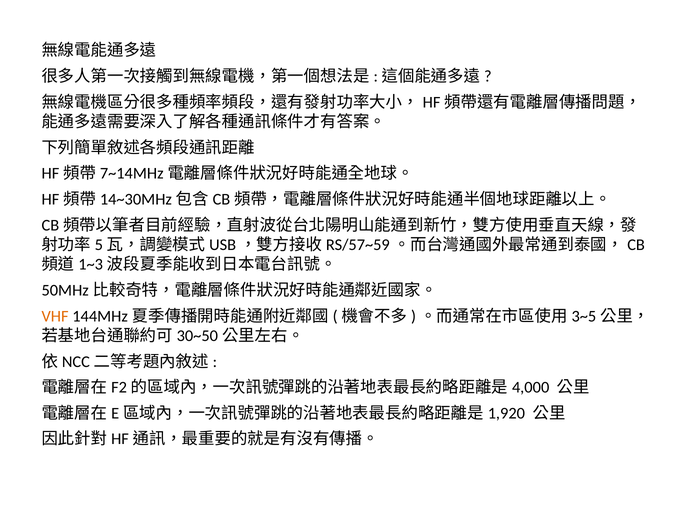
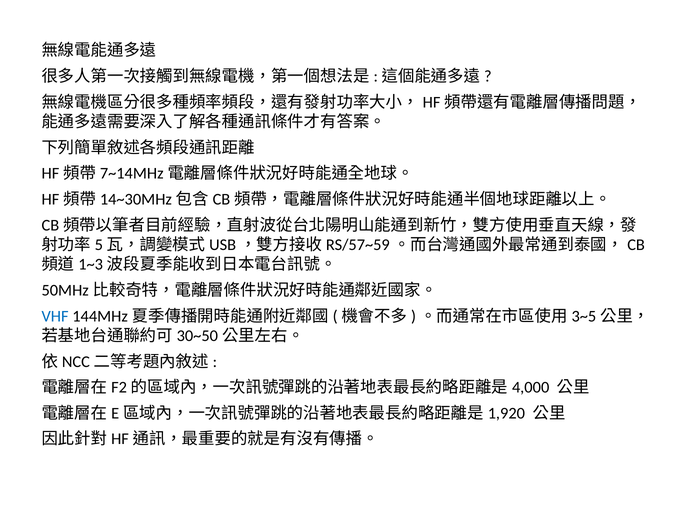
VHF colour: orange -> blue (55, 316)
